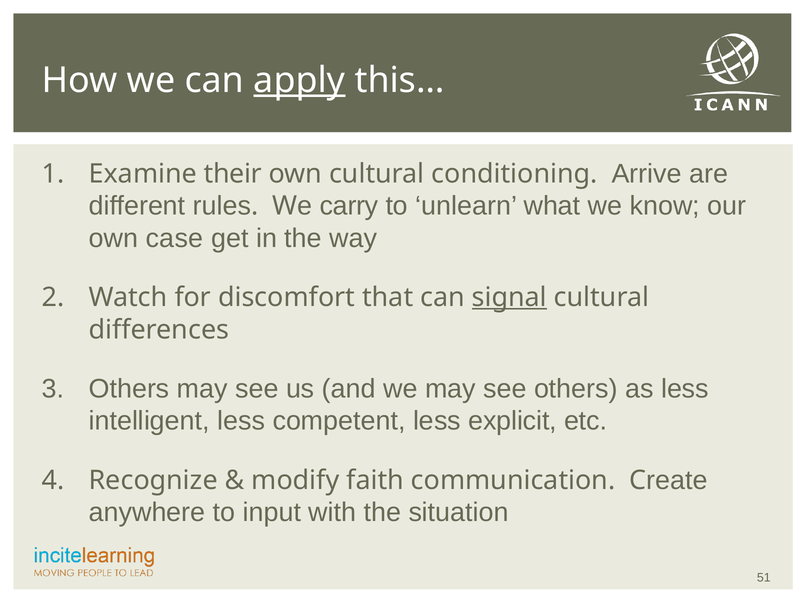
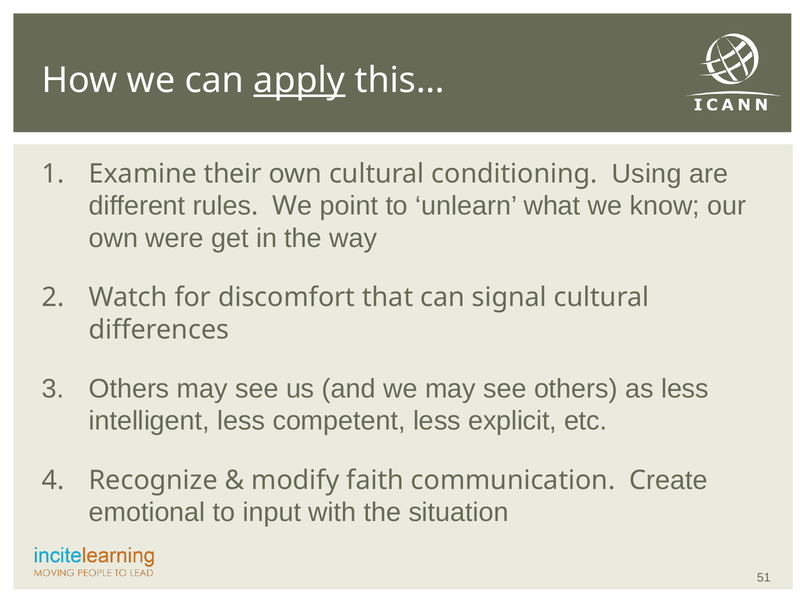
Arrive: Arrive -> Using (647, 174)
carry: carry -> point (349, 206)
case: case -> were (175, 238)
signal underline: present -> none (509, 297)
anywhere: anywhere -> emotional (147, 513)
